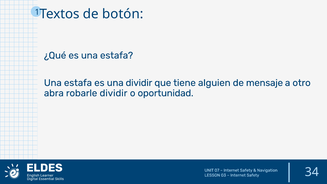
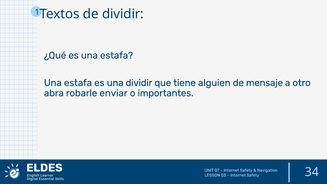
de botón: botón -> dividir (123, 14)
robarle dividir: dividir -> enviar (113, 93)
oportunidad: oportunidad -> importantes (166, 93)
